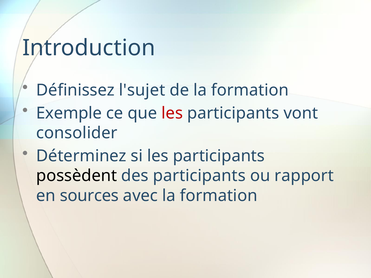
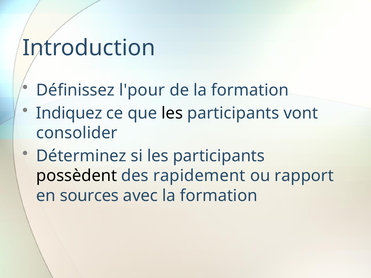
l'sujet: l'sujet -> l'pour (142, 90)
Exemple: Exemple -> Indiquez (69, 113)
les colour: red -> black (172, 113)
des participants: participants -> rapidement (199, 176)
